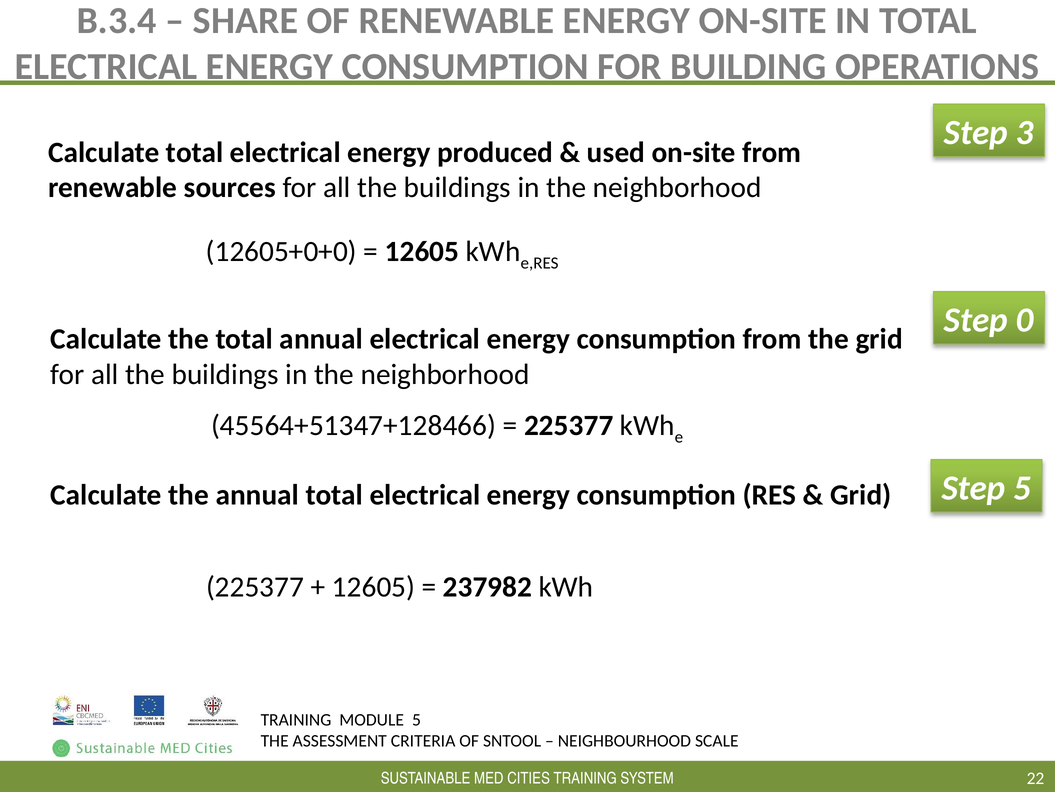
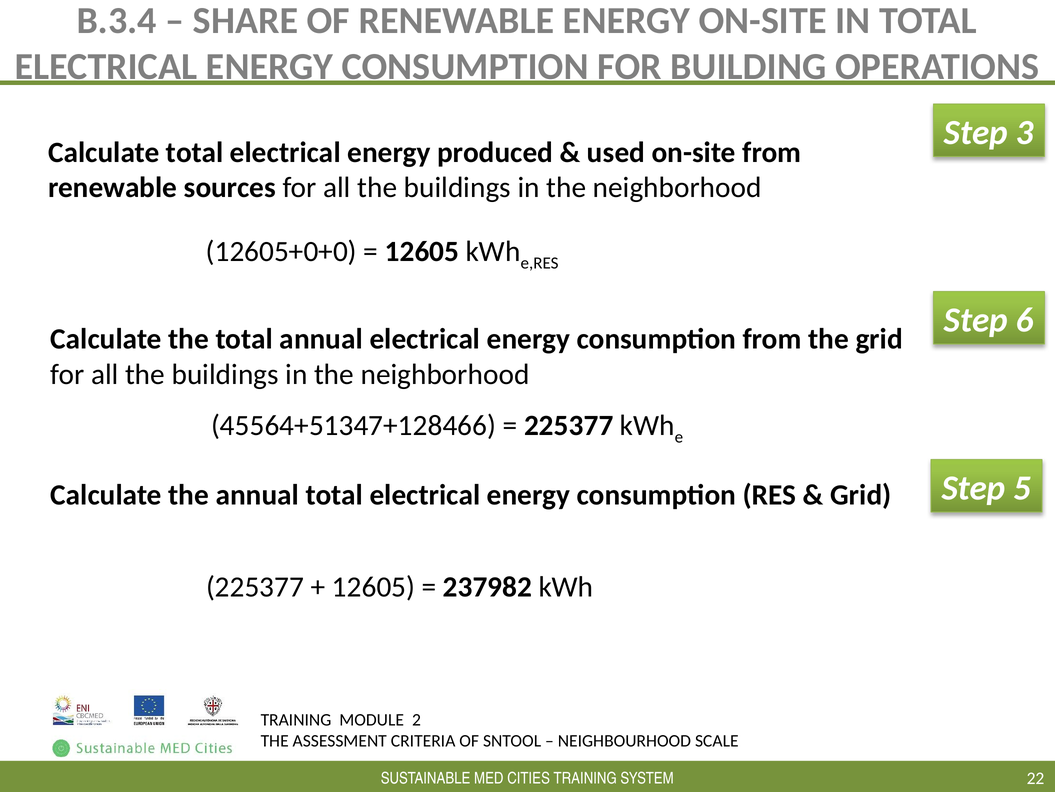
0: 0 -> 6 (1025, 320)
5: 5 -> 2 (416, 719)
